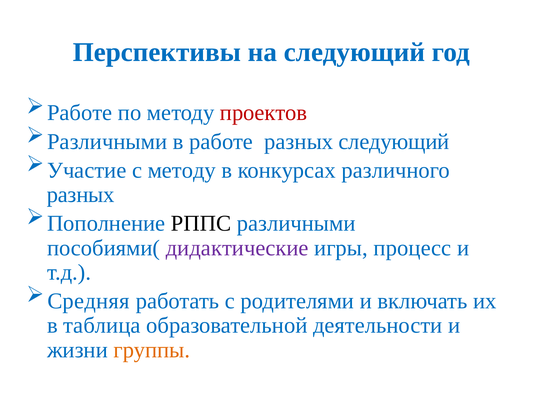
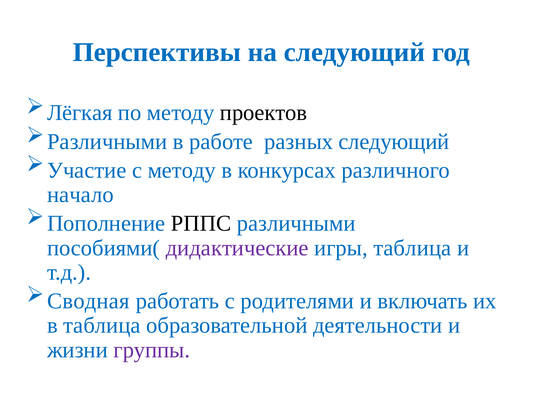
Работе: Работе -> Лёгкая (80, 113)
проектов colour: red -> black (264, 113)
разных: разных -> начало (80, 195)
игры процесс: процесс -> таблица (412, 248)
Средняя: Средняя -> Сводная (88, 301)
группы colour: orange -> purple (152, 350)
